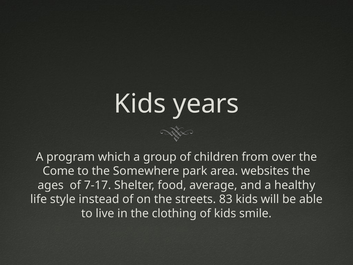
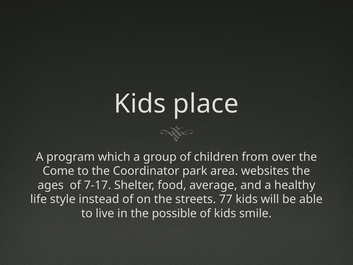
years: years -> place (206, 104)
Somewhere: Somewhere -> Coordinator (146, 171)
83: 83 -> 77 (226, 199)
clothing: clothing -> possible (174, 213)
